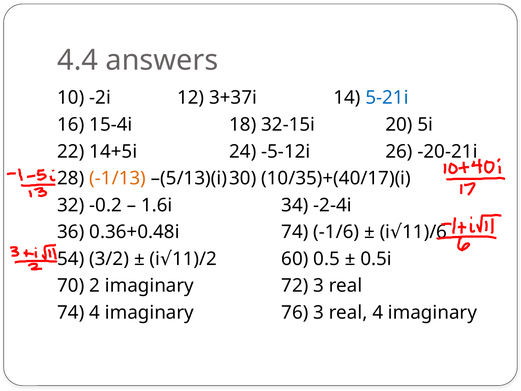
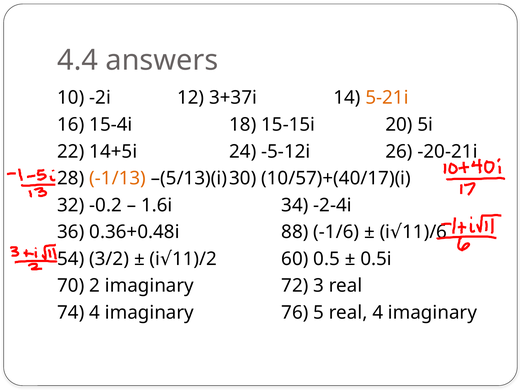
5-21i colour: blue -> orange (387, 98)
32-15i: 32-15i -> 15-15i (288, 125)
10/35)+(40/17)(i: 10/35)+(40/17)(i -> 10/57)+(40/17)(i (336, 178)
0.36+0.48i 74: 74 -> 88 (295, 232)
76 3: 3 -> 5 (319, 312)
